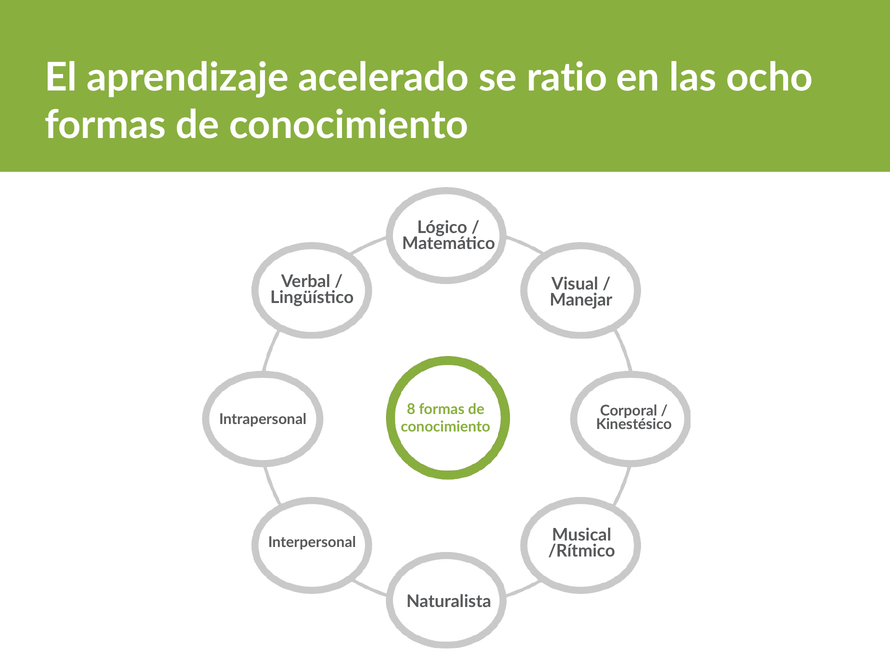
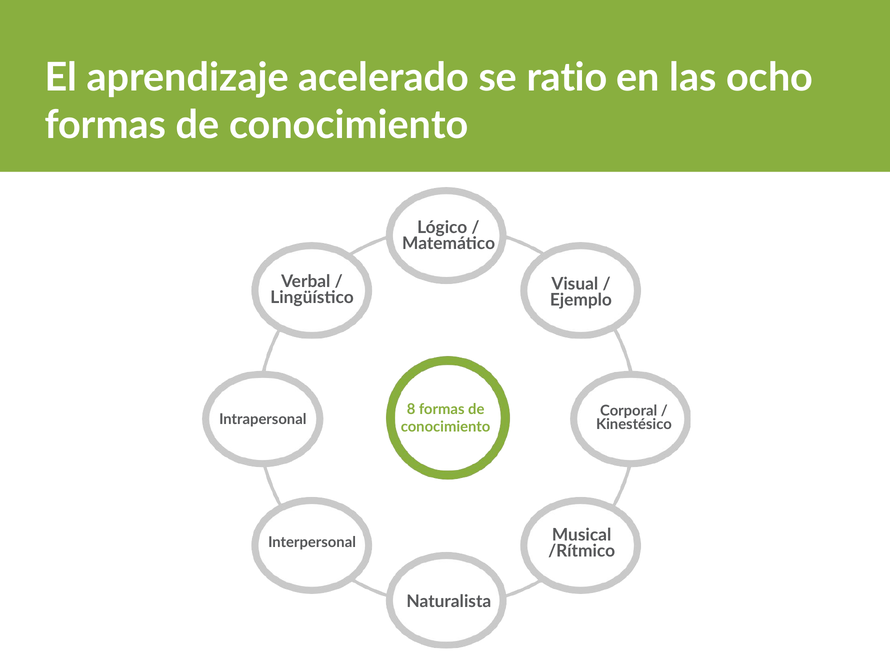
Manejar: Manejar -> Ejemplo (581, 300)
